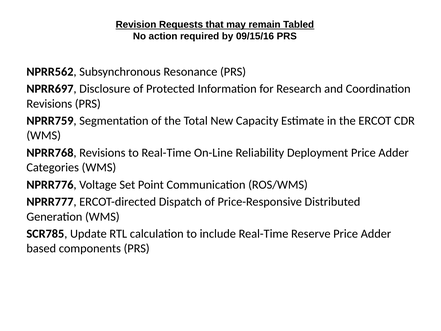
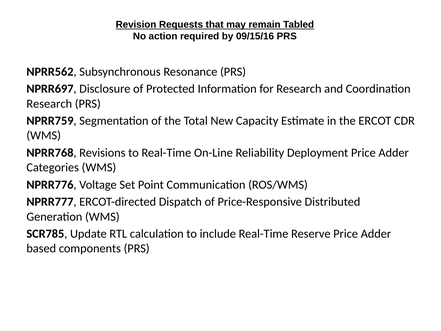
Revisions: Revisions -> Research (49, 104)
